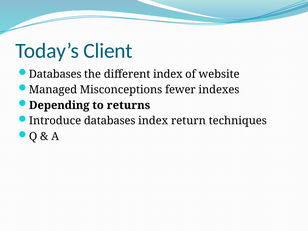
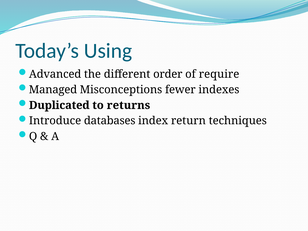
Client: Client -> Using (108, 51)
Databases: Databases -> Advanced (55, 74)
different index: index -> order (168, 74)
website: website -> require (219, 74)
Depending: Depending -> Duplicated (59, 105)
